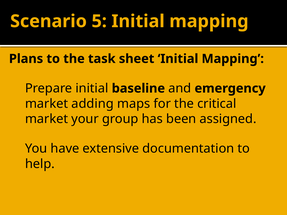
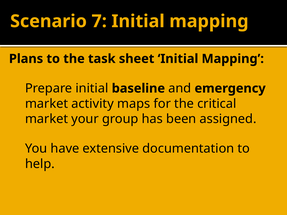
5: 5 -> 7 (99, 21)
adding: adding -> activity (93, 104)
